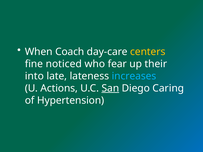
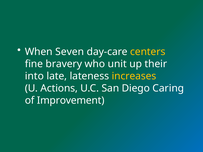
Coach: Coach -> Seven (70, 52)
noticed: noticed -> bravery (64, 64)
fear: fear -> unit (117, 64)
increases colour: light blue -> yellow (134, 76)
San underline: present -> none (110, 88)
Hypertension: Hypertension -> Improvement (71, 101)
